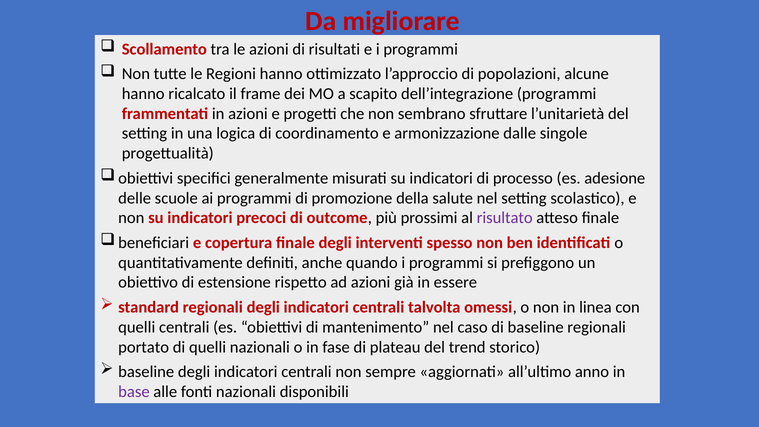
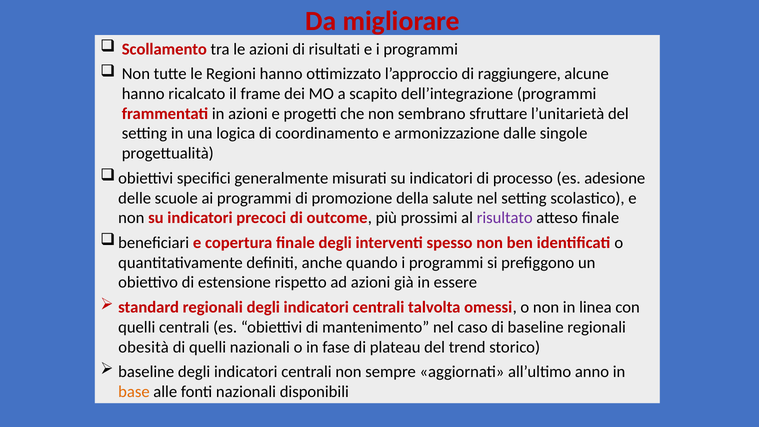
popolazioni: popolazioni -> raggiungere (519, 74)
portato: portato -> obesità (144, 347)
base colour: purple -> orange (134, 392)
